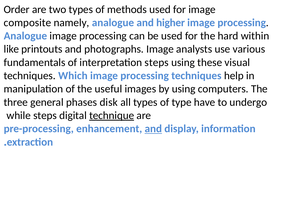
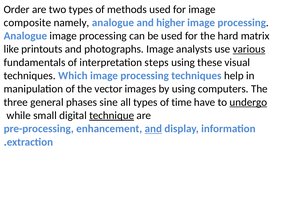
within: within -> matrix (255, 36)
various underline: none -> present (249, 49)
useful: useful -> vector (109, 89)
disk: disk -> sine (109, 102)
type: type -> time (182, 102)
undergo underline: none -> present (248, 102)
while steps: steps -> small (45, 115)
